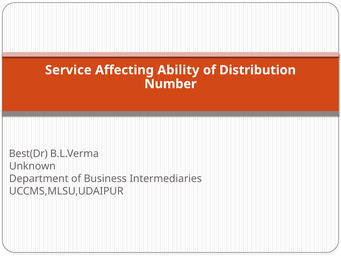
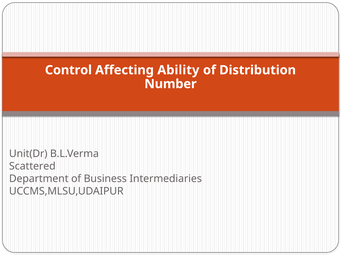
Service: Service -> Control (68, 70)
Best(Dr: Best(Dr -> Unit(Dr (28, 154)
Unknown: Unknown -> Scattered (32, 166)
